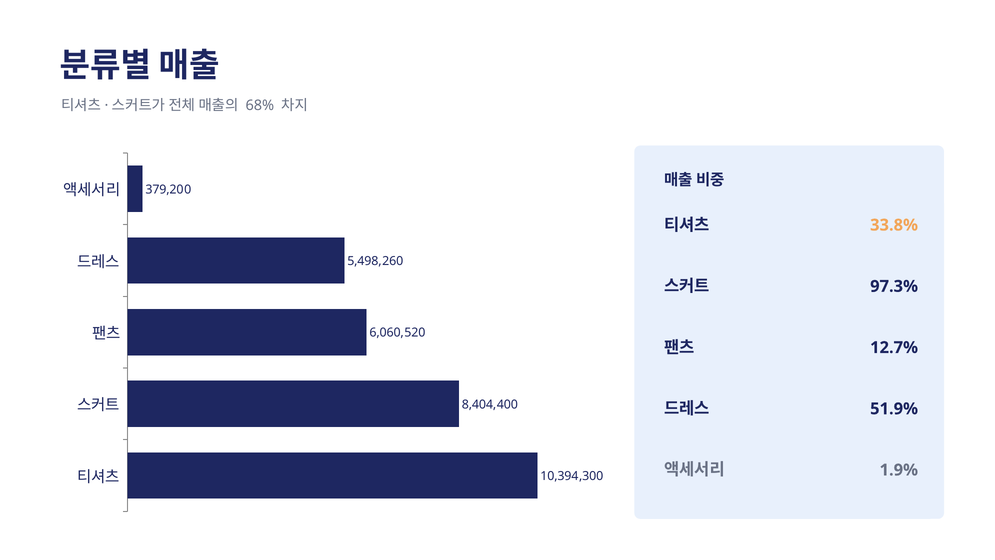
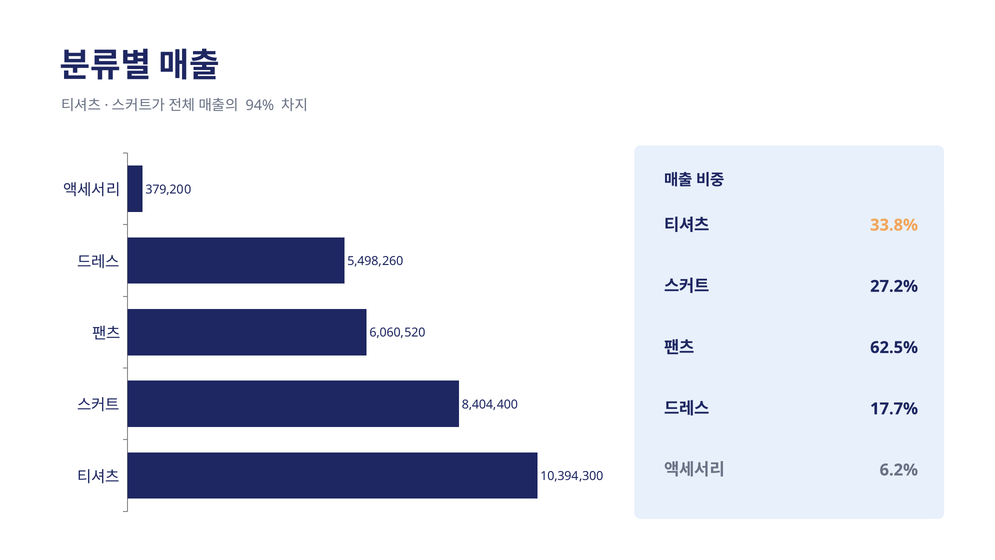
68%: 68% -> 94% (260, 105)
97.3%: 97.3% -> 27.2% (894, 286)
12.7%: 12.7% -> 62.5% (894, 347)
51.9%: 51.9% -> 17.7% (894, 409)
1.9%: 1.9% -> 6.2% (899, 470)
